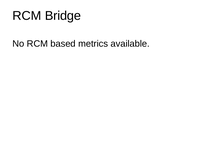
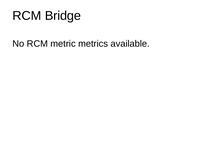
based: based -> metric (63, 44)
